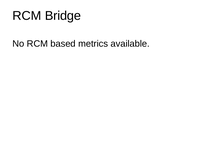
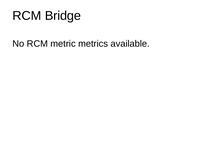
based: based -> metric (63, 44)
